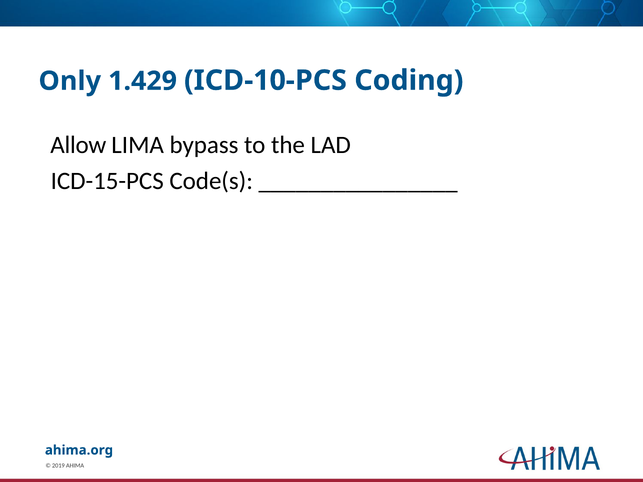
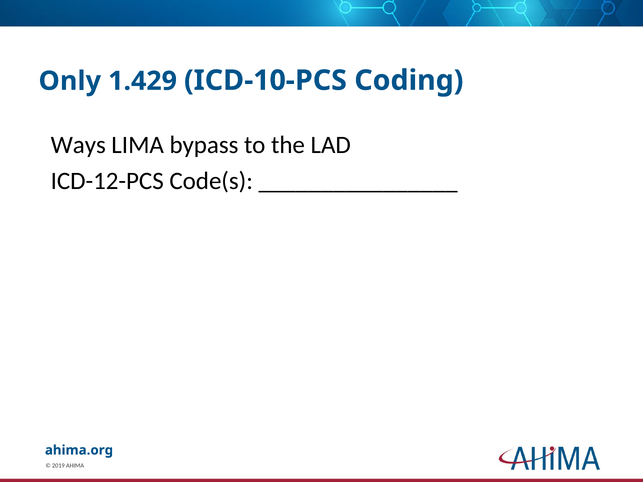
Allow: Allow -> Ways (78, 145)
ICD-15-PCS: ICD-15-PCS -> ICD-12-PCS (107, 181)
